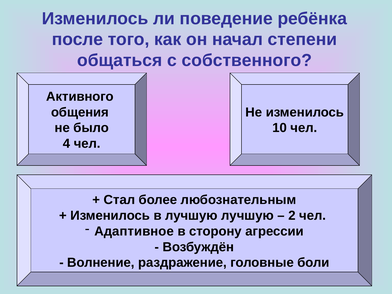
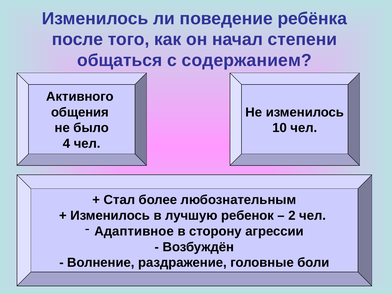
собственного: собственного -> содержанием (247, 60)
лучшую лучшую: лучшую -> ребенок (247, 216)
